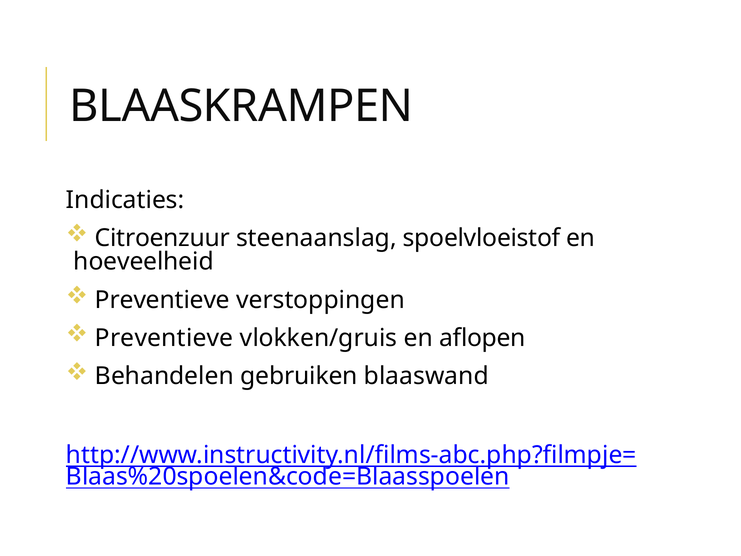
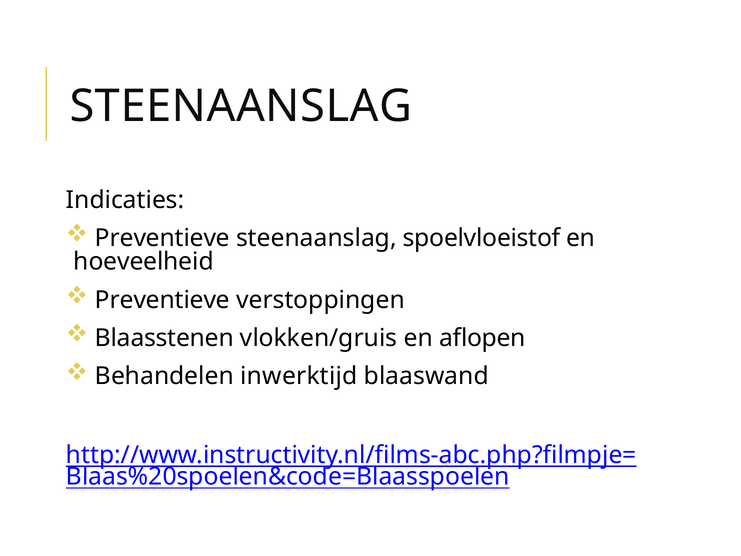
BLAASKRAMPEN: BLAASKRAMPEN -> STEENAANSLAG (241, 106)
Citroenzuur: Citroenzuur -> Preventieve (162, 238)
Preventieve: Preventieve -> Blaasstenen (164, 338)
gebruiken: gebruiken -> inwerktijd (299, 376)
